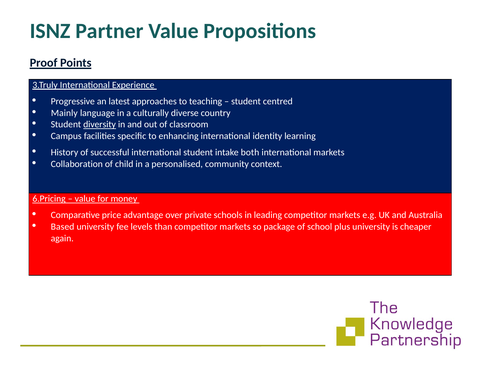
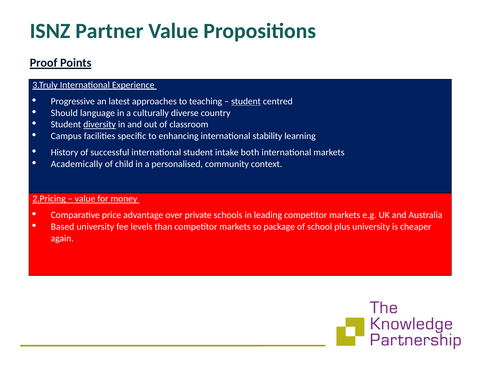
student underline: none -> present (246, 101)
Mainly: Mainly -> Should (64, 113)
identity: identity -> stability (267, 136)
Collaboration: Collaboration -> Academically (77, 164)
6.Pricing: 6.Pricing -> 2.Pricing (49, 199)
